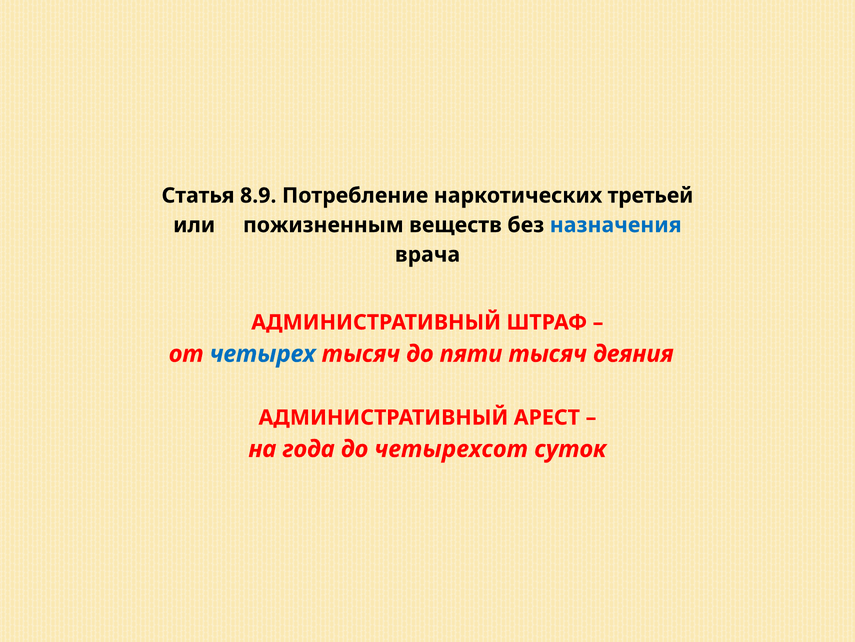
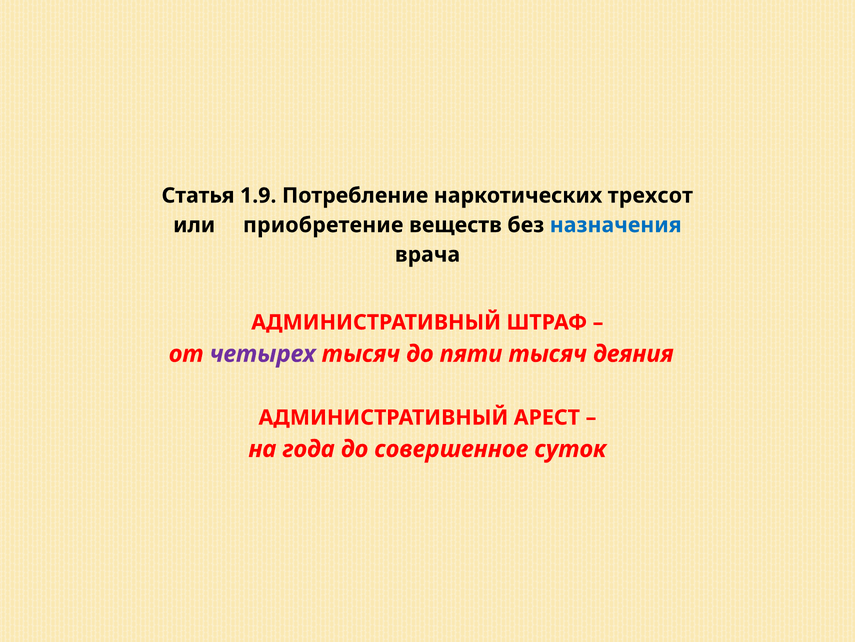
8.9: 8.9 -> 1.9 (258, 195)
третьей: третьей -> трехсот (650, 195)
пожизненным: пожизненным -> приобретение (323, 225)
четырех colour: blue -> purple (263, 354)
четырехсот: четырехсот -> совершенное (451, 449)
